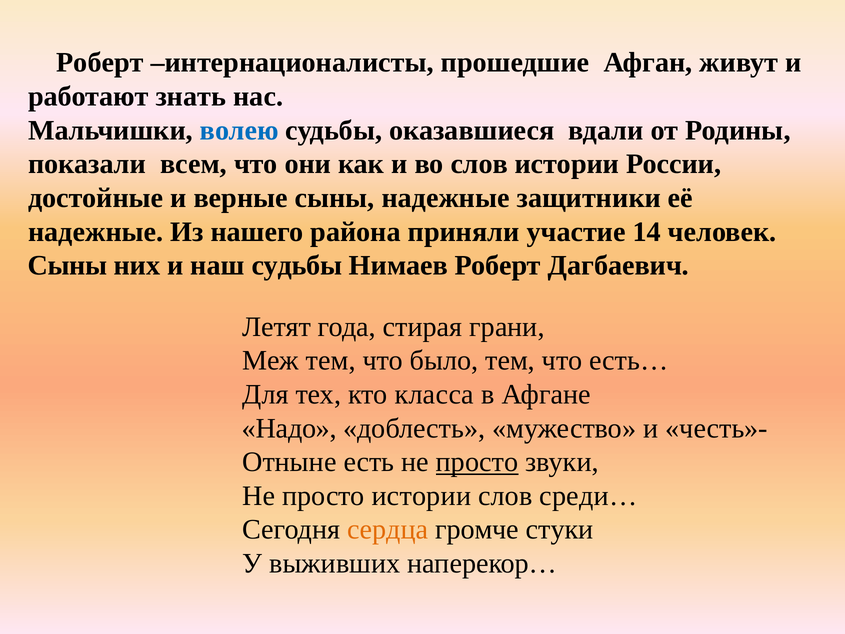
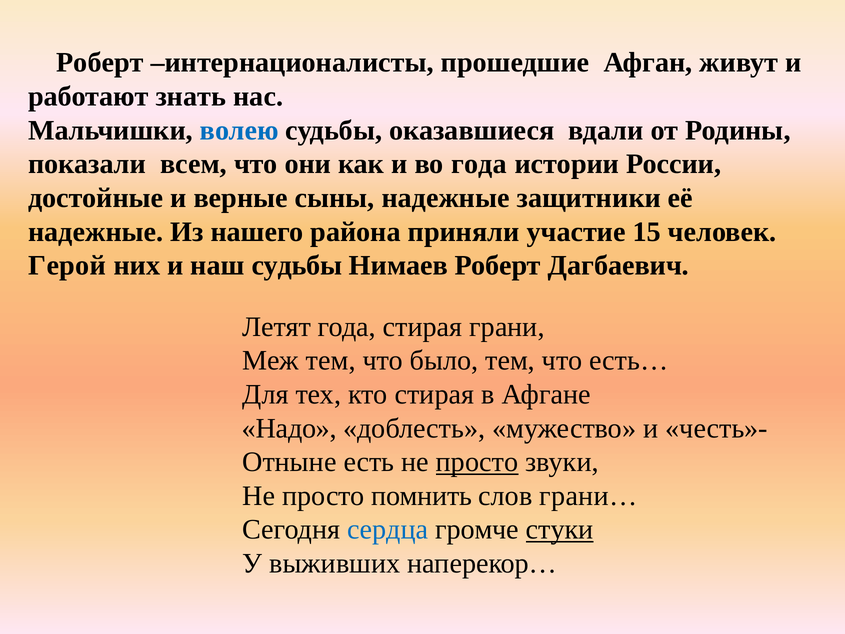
во слов: слов -> года (479, 164)
14: 14 -> 15 (647, 232)
Сыны: Сыны -> Герой (67, 265)
кто класса: класса -> стирая (434, 394)
просто истории: истории -> помнить (422, 496)
среди…: среди… -> грани… (588, 496)
сердца colour: orange -> blue (388, 529)
стуки underline: none -> present (560, 529)
